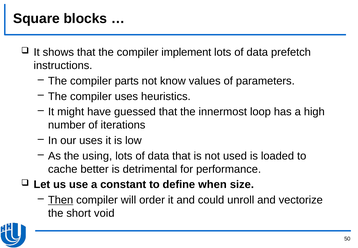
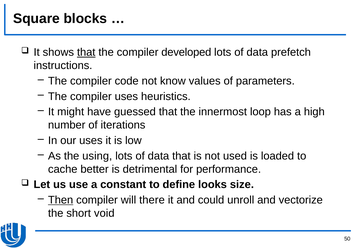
that underline: none -> present (86, 52)
implement: implement -> developed (186, 52)
parts: parts -> code (127, 81)
when: when -> looks (212, 184)
order: order -> there (152, 200)
